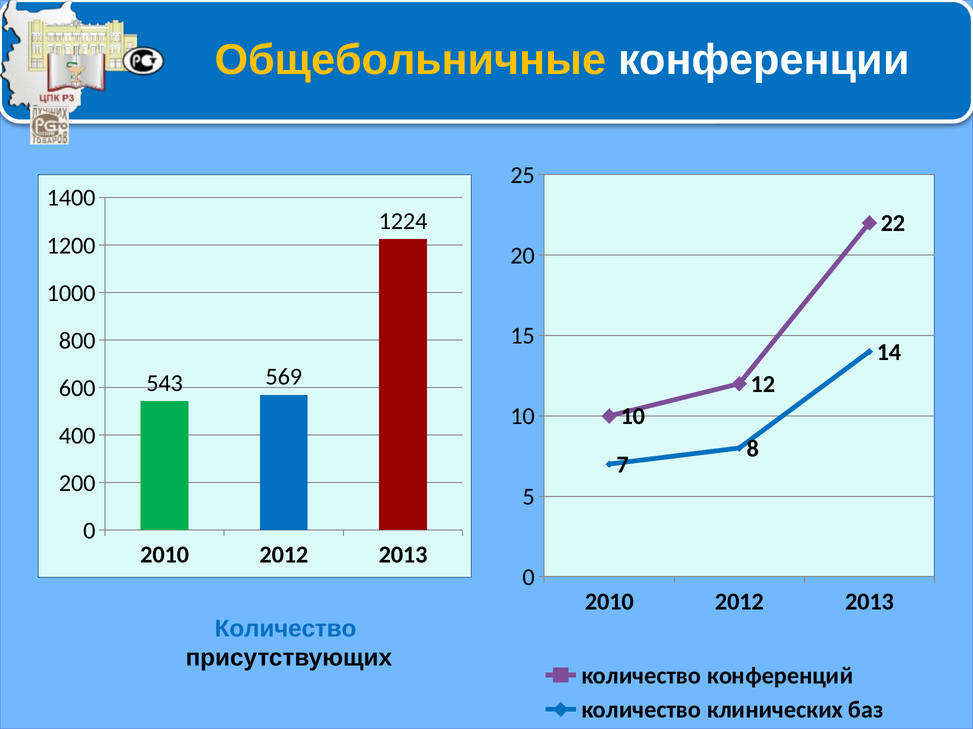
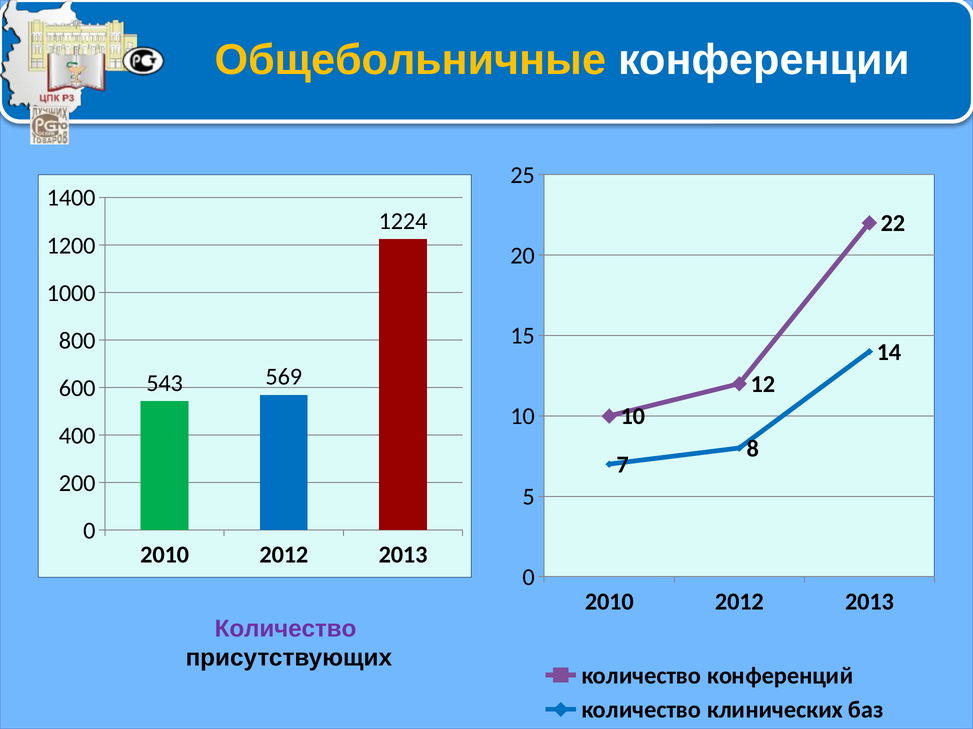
Количество colour: blue -> purple (286, 629)
